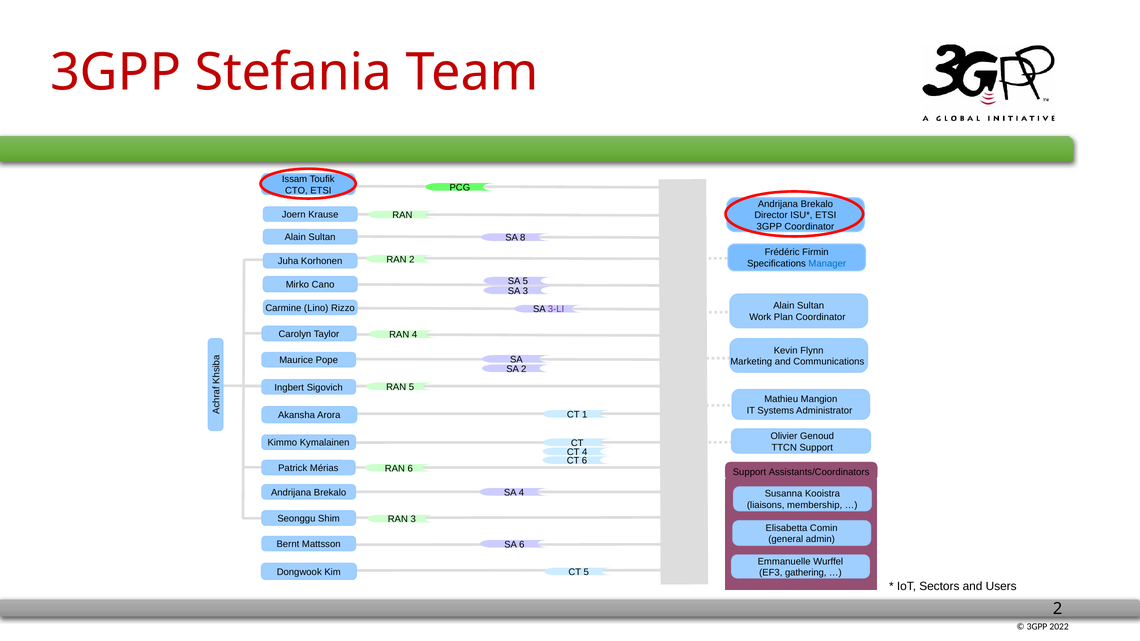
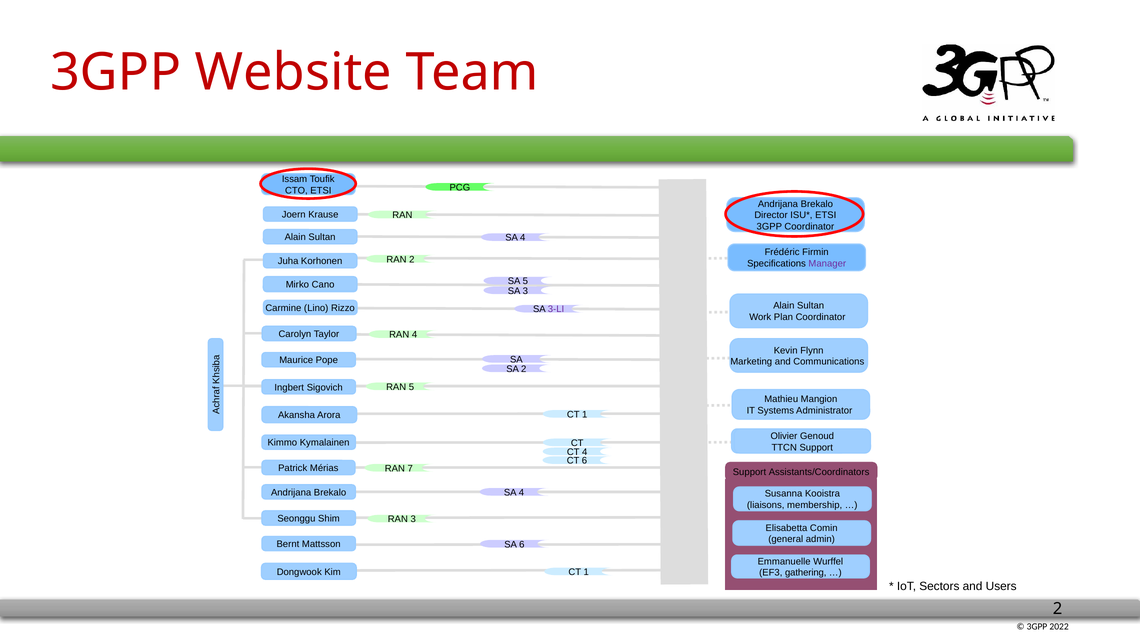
3GPP Stefania: Stefania -> Website (293, 72)
Sultan SA 8: 8 -> 4 (523, 238)
Manager colour: blue -> purple (827, 264)
RAN 6: 6 -> 7 (410, 469)
5: 5 -> 1 (586, 572)
